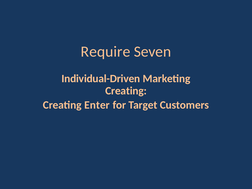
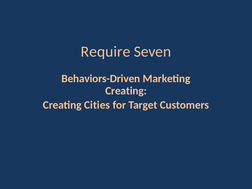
Individual-Driven: Individual-Driven -> Behaviors-Driven (101, 79)
Enter: Enter -> Cities (97, 105)
